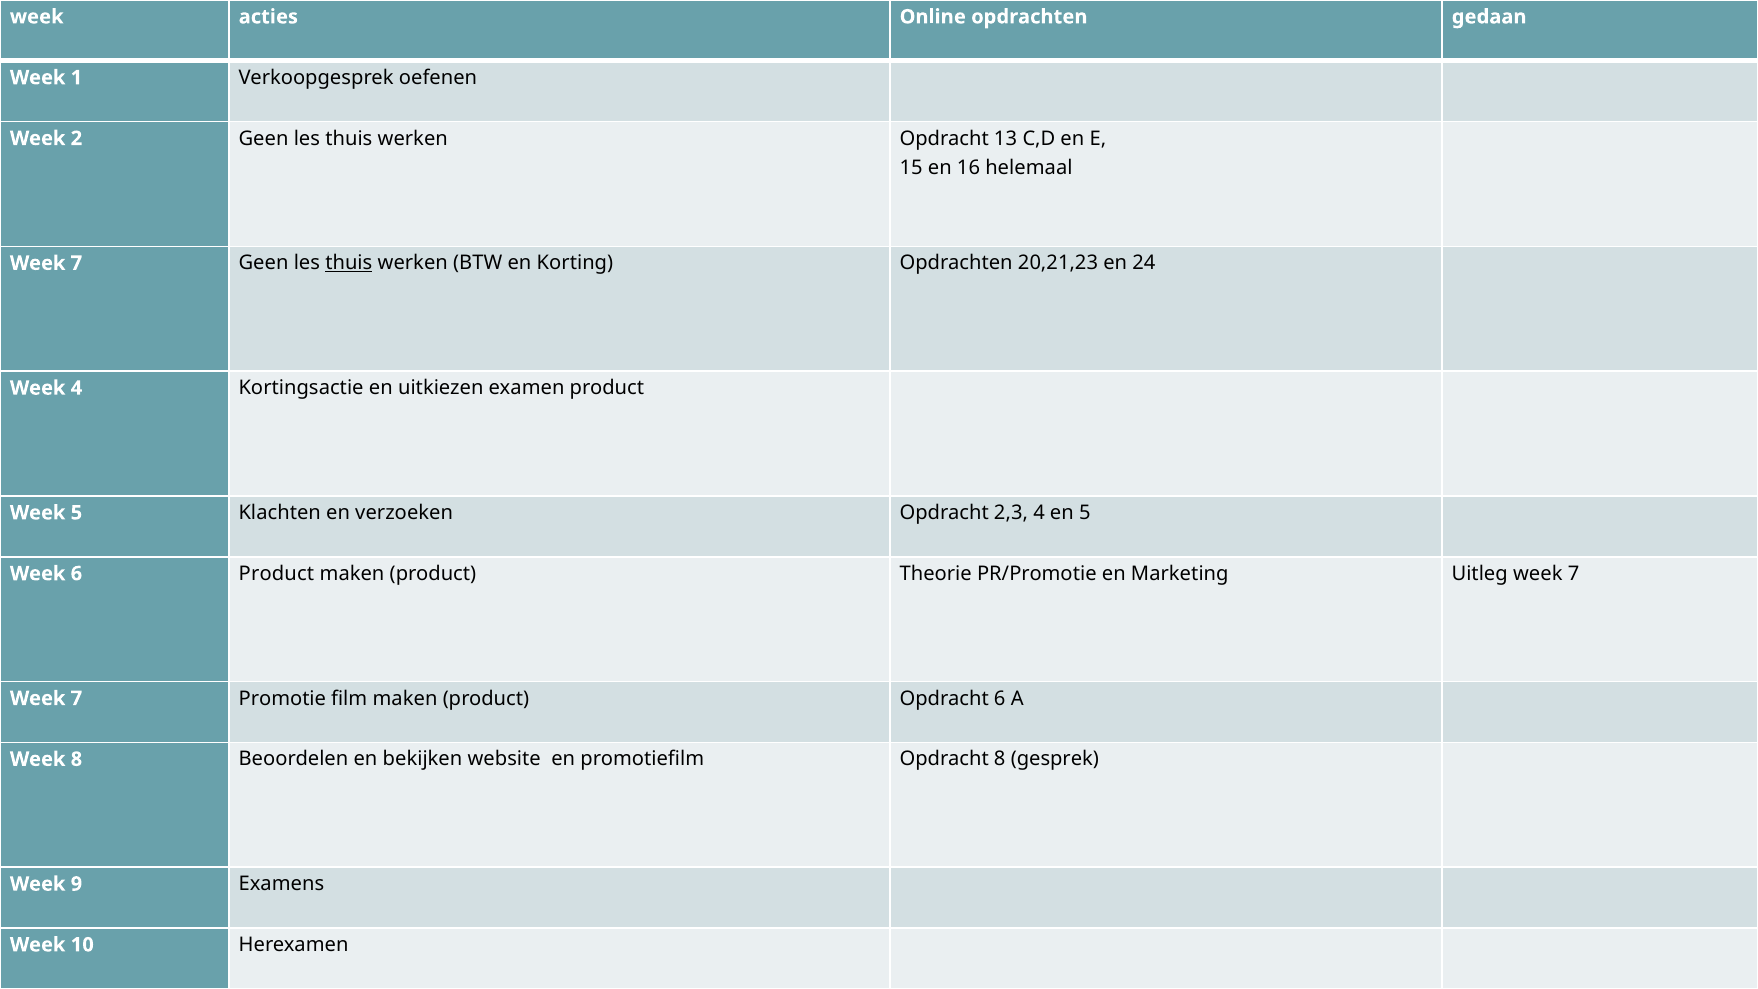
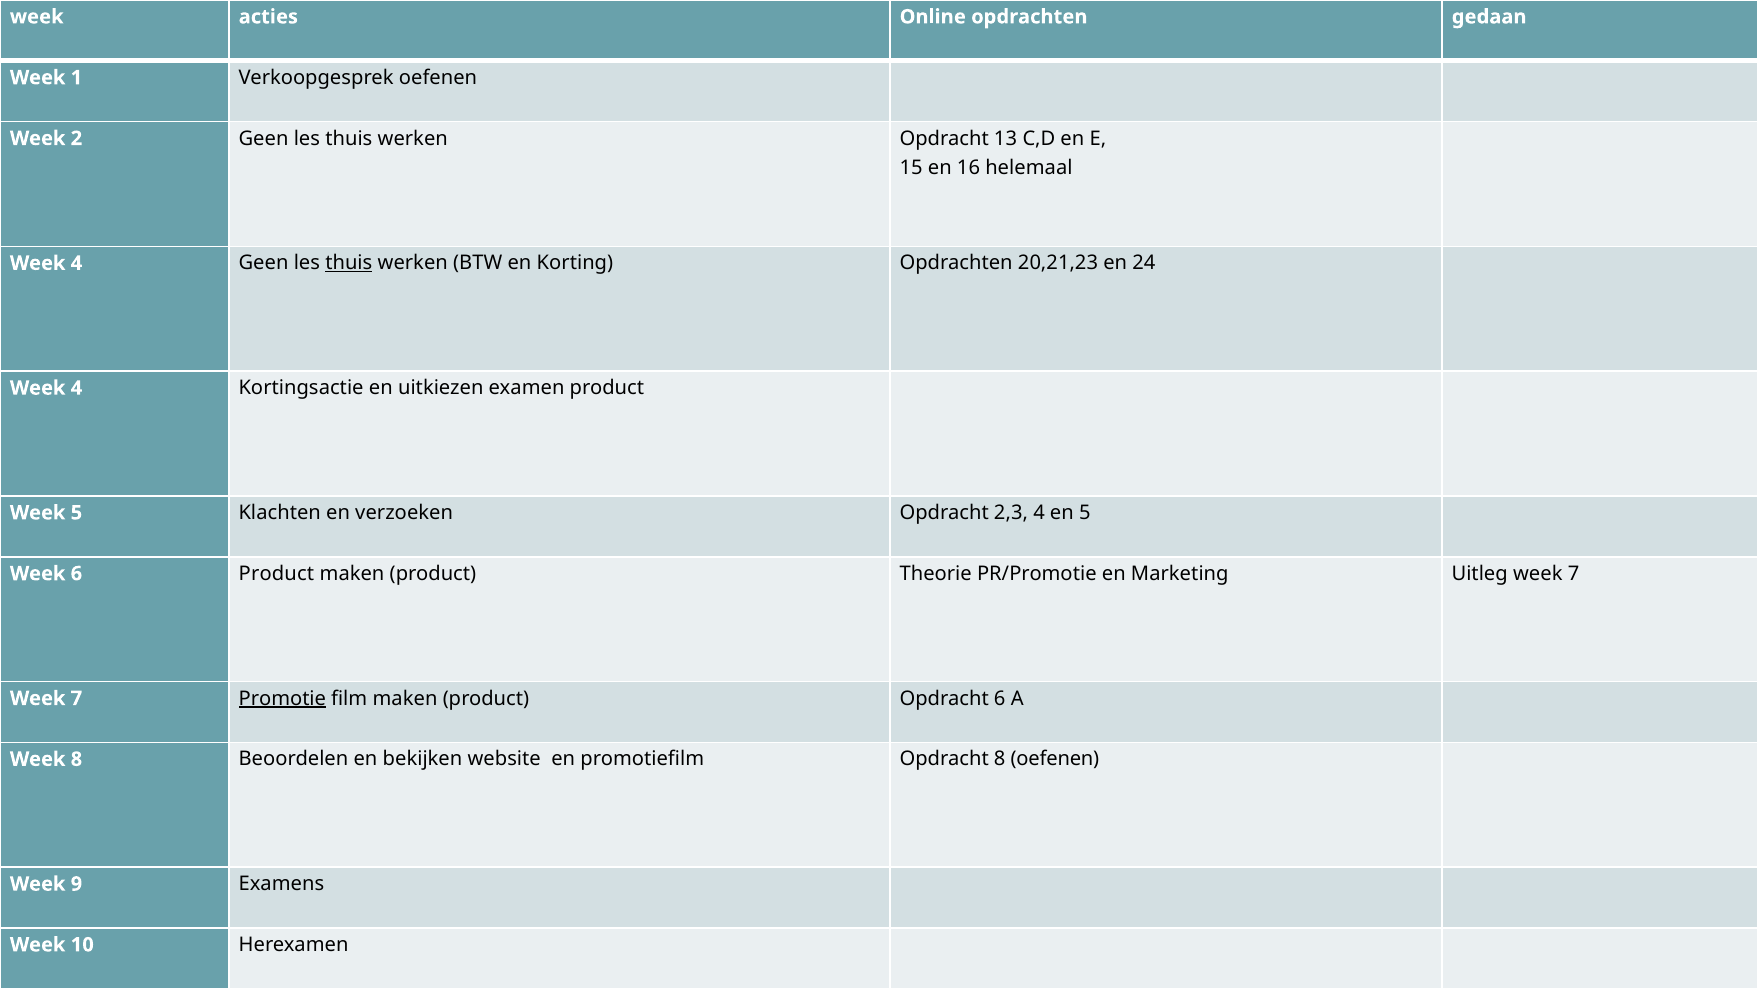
7: 7 -> 4 (76, 263)
Promotie underline: none -> present (282, 698)
8 gesprek: gesprek -> oefenen (1055, 759)
